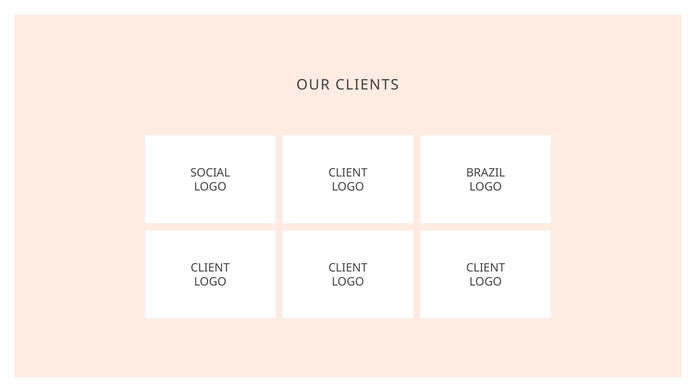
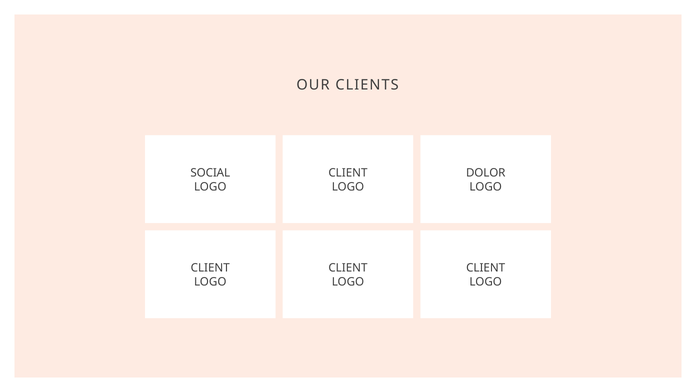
BRAZIL: BRAZIL -> DOLOR (486, 173)
